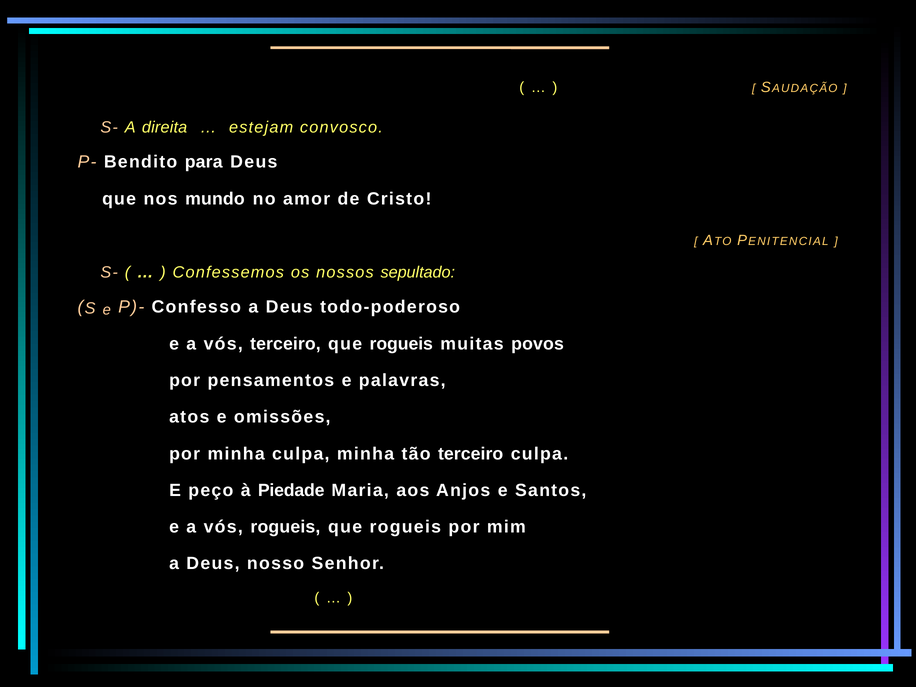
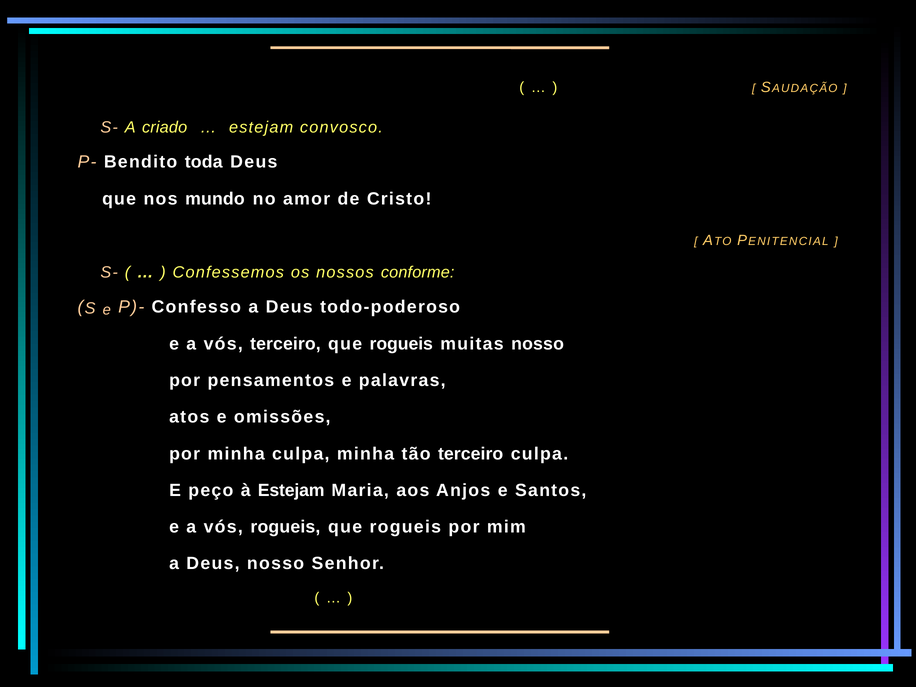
direita: direita -> criado (165, 127)
para: para -> toda (204, 162)
sepultado: sepultado -> conforme (418, 272)
muitas povos: povos -> nosso (538, 344)
à Piedade: Piedade -> Estejam (291, 490)
